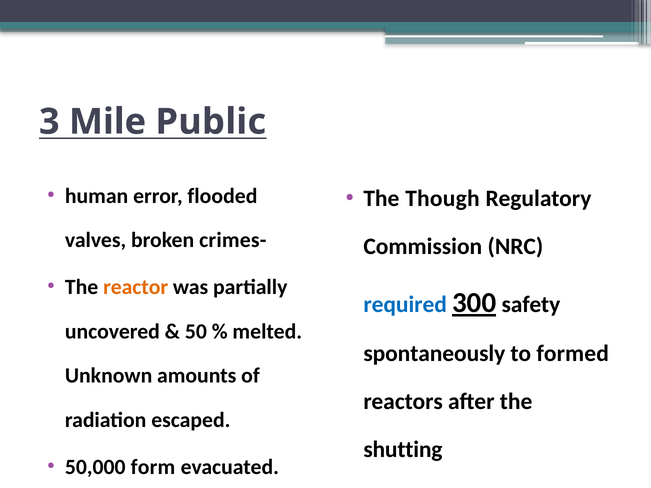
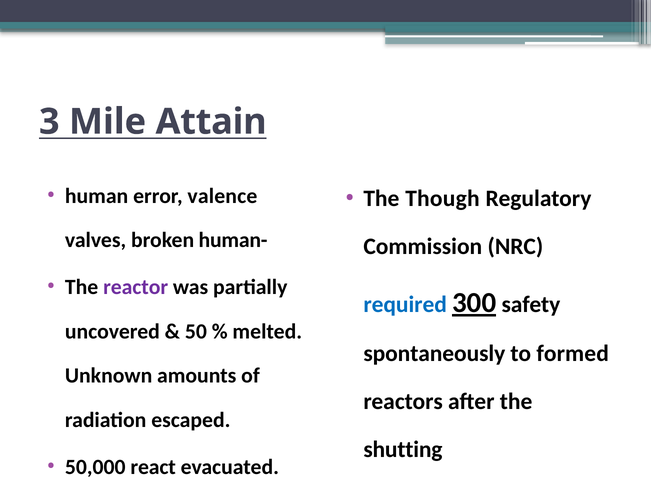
Public: Public -> Attain (211, 122)
flooded: flooded -> valence (222, 196)
crimes-: crimes- -> human- (233, 240)
reactor colour: orange -> purple (136, 287)
form: form -> react (153, 467)
